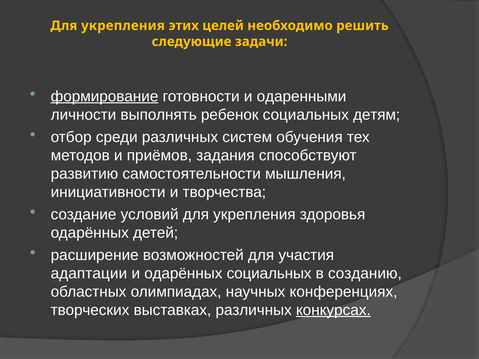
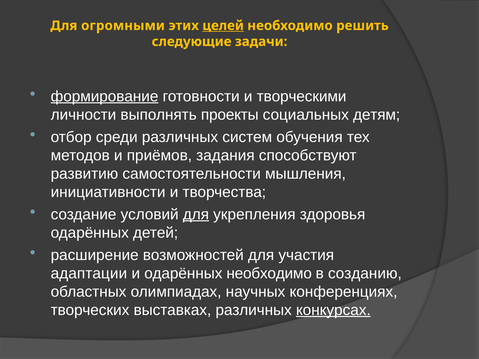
укрепления: укрепления -> огромными (123, 26)
целей underline: none -> present (223, 26)
одаренными: одаренными -> творческими (302, 96)
ребенок: ребенок -> проекты (230, 115)
для underline: none -> present (196, 215)
одарённых социальных: социальных -> необходимо (269, 274)
